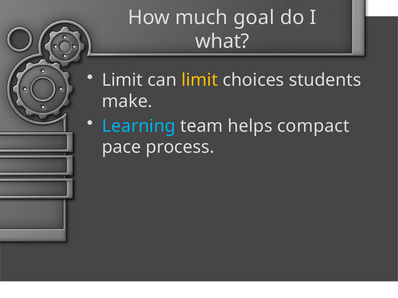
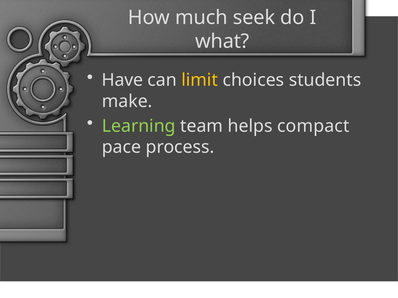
goal: goal -> seek (254, 18)
Limit: Limit -> Have (122, 80)
Learning colour: light blue -> light green (139, 126)
